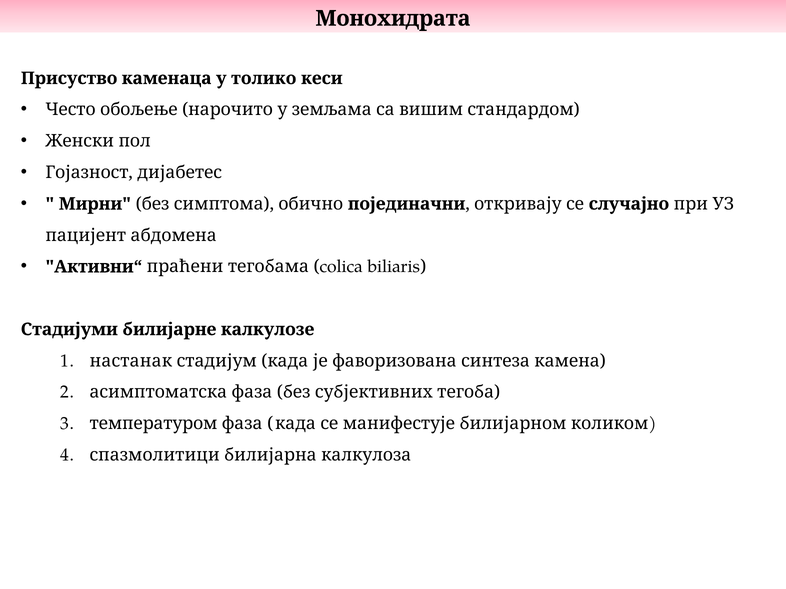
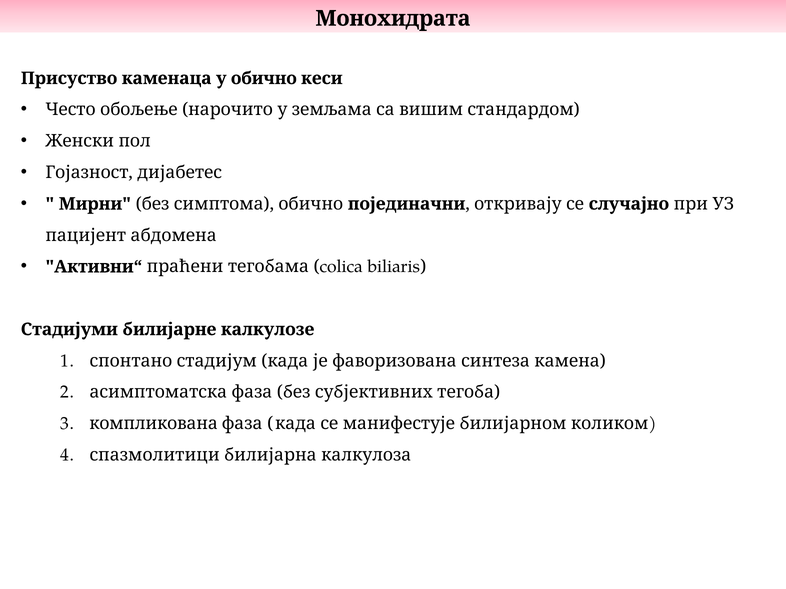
у толико: толико -> обично (264, 78)
настанак: настанак -> спонтано (131, 361)
температуром: температуром -> компликована (154, 424)
